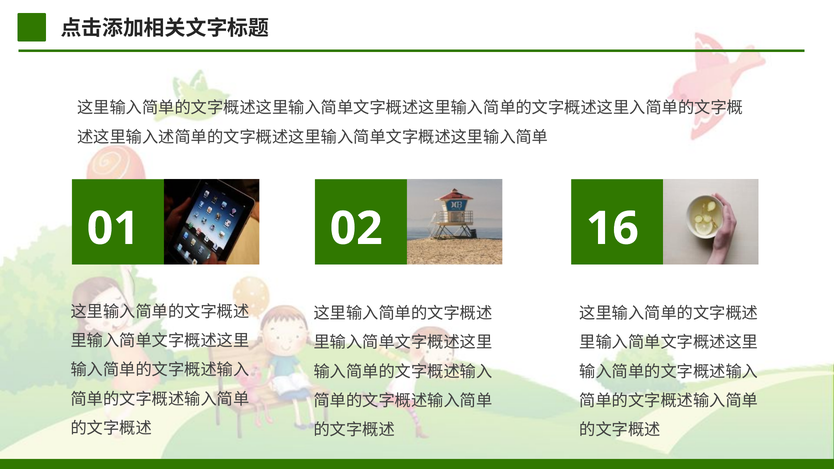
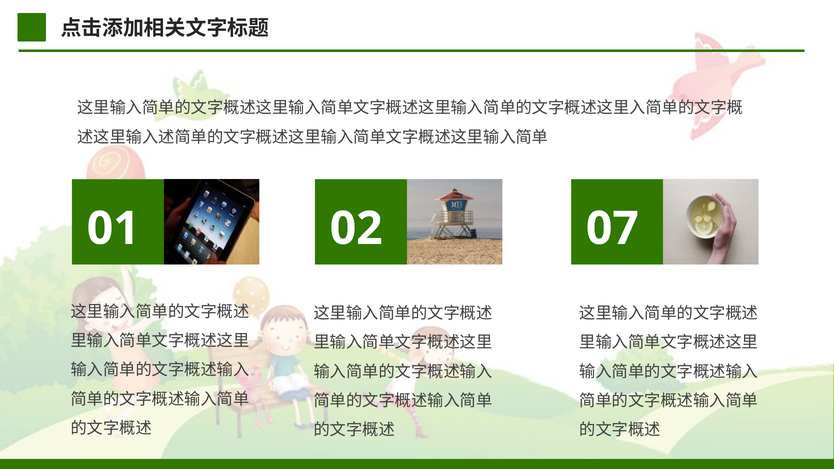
16: 16 -> 07 (612, 229)
